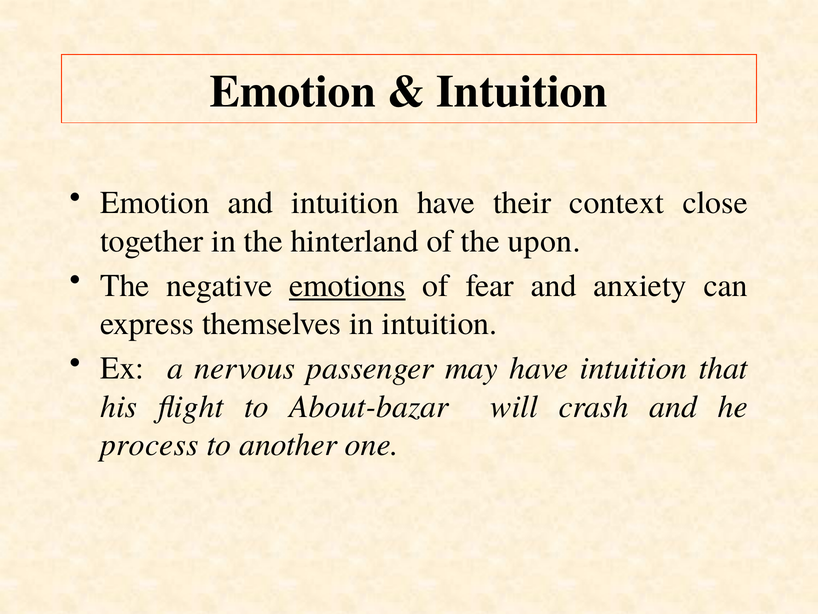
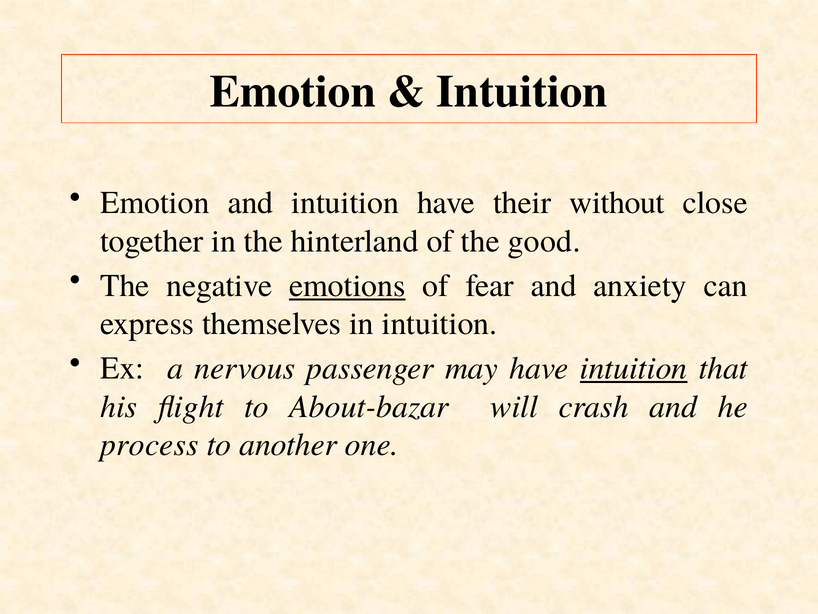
context: context -> without (617, 203)
upon: upon -> good (544, 241)
intuition underline: none -> present (634, 368)
